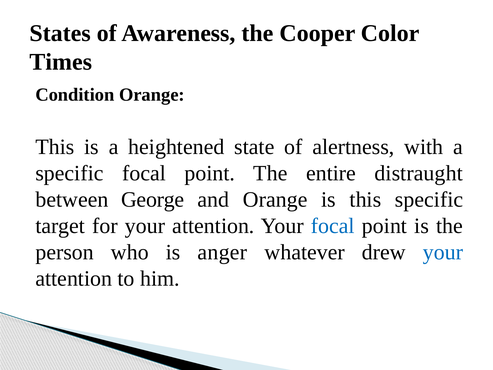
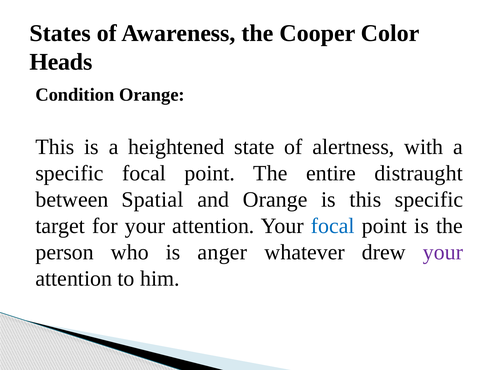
Times: Times -> Heads (61, 62)
George: George -> Spatial (152, 199)
your colour: blue -> purple (443, 252)
